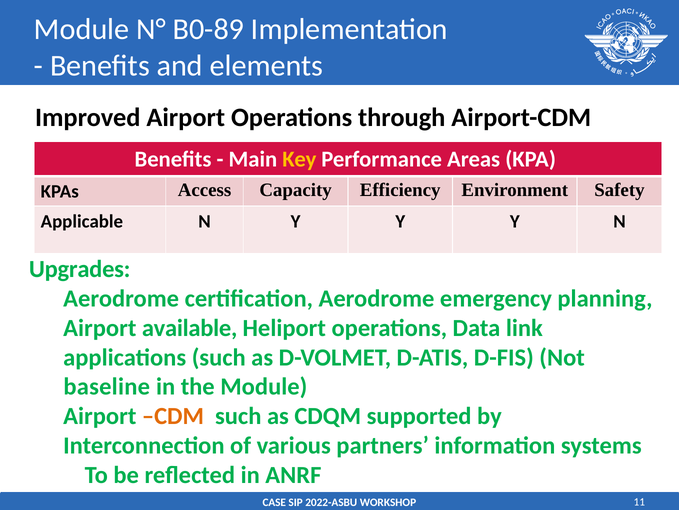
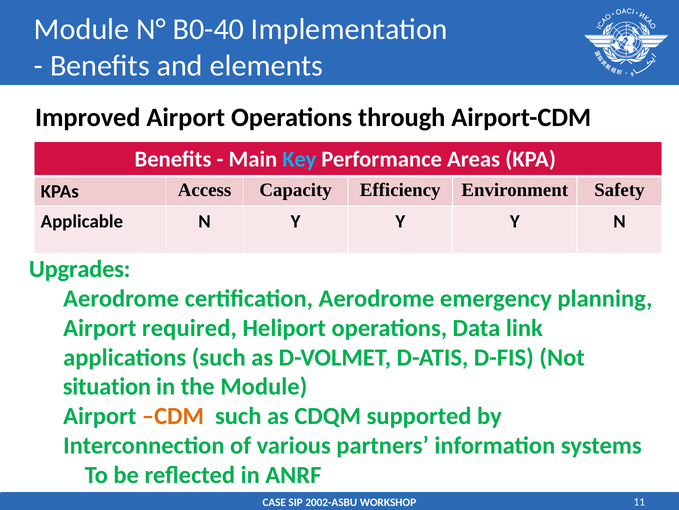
B0-89: B0-89 -> B0-40 (208, 29)
Key colour: yellow -> light blue (299, 159)
available: available -> required (189, 328)
baseline: baseline -> situation (107, 386)
2022-ASBU: 2022-ASBU -> 2002-ASBU (331, 502)
